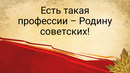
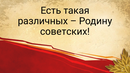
профессии: профессии -> различных (43, 21)
